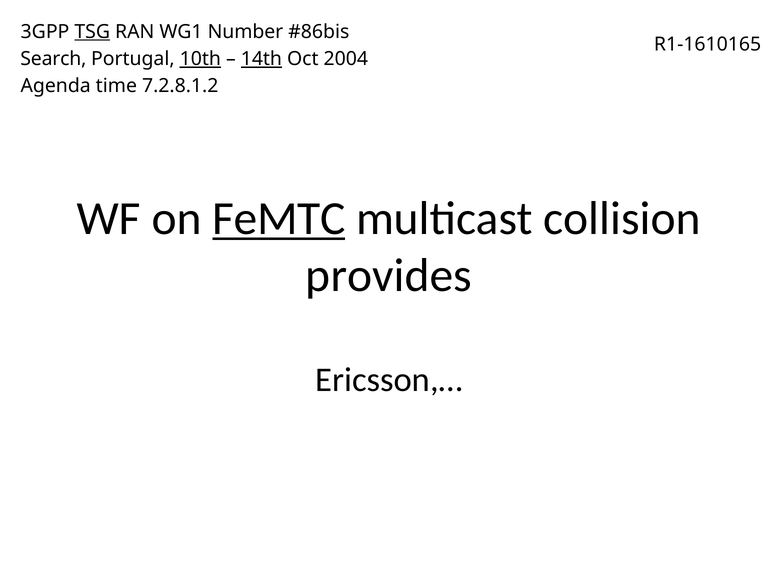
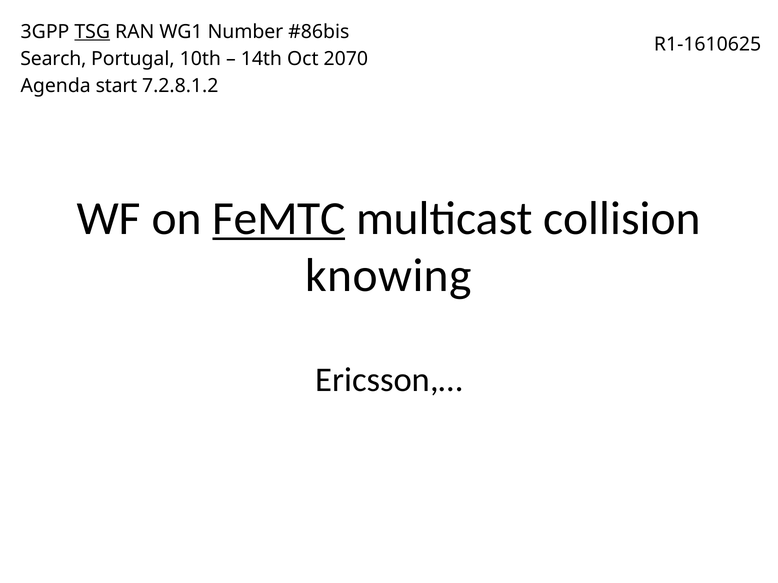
R1-1610165: R1-1610165 -> R1-1610625 (708, 44)
10th underline: present -> none (200, 59)
14th underline: present -> none (261, 59)
2004: 2004 -> 2070 (346, 59)
time: time -> start (116, 86)
provides: provides -> knowing (389, 276)
